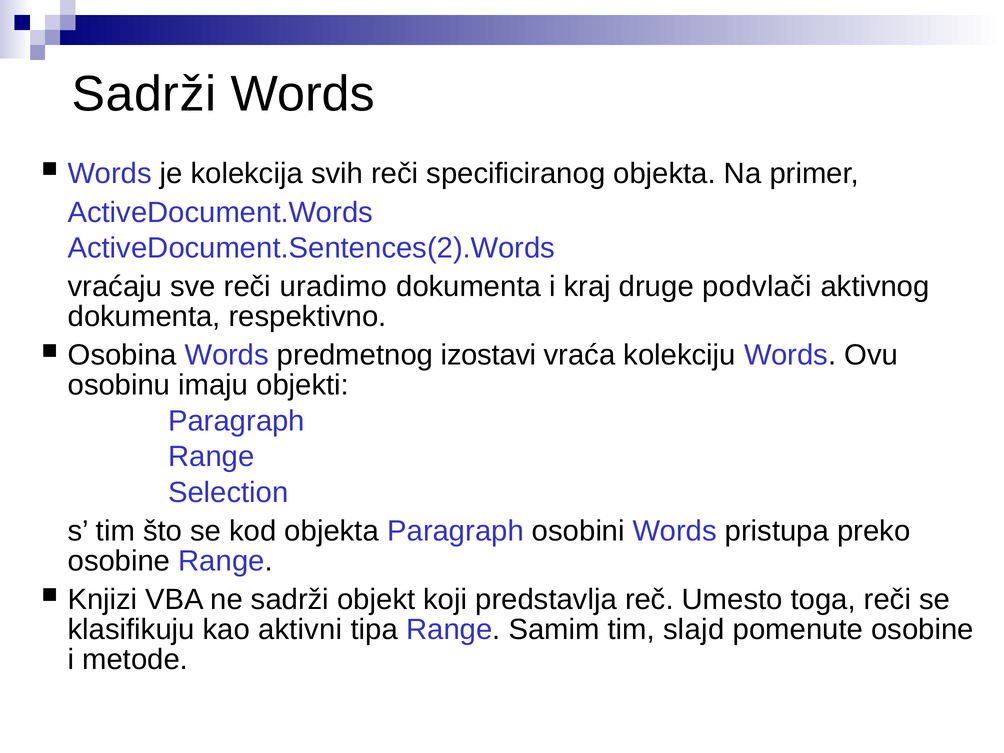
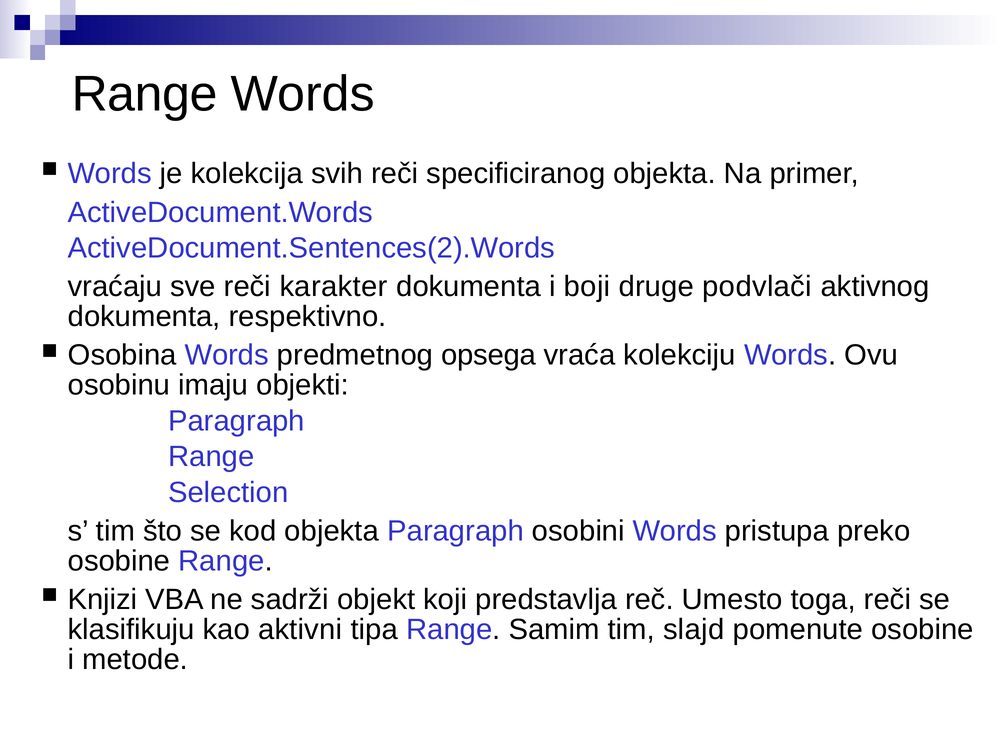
Sadrži: Sadrži -> Range (145, 94)
uradimo: uradimo -> karakter (333, 287)
kraj: kraj -> boji (587, 287)
izostavi: izostavi -> opsega (489, 355)
